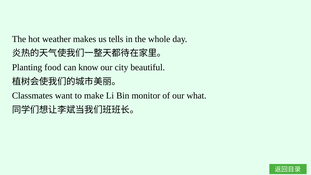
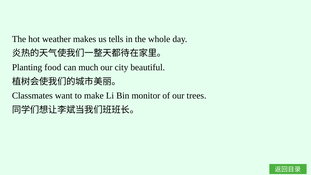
know: know -> much (88, 67)
what: what -> trees (196, 96)
